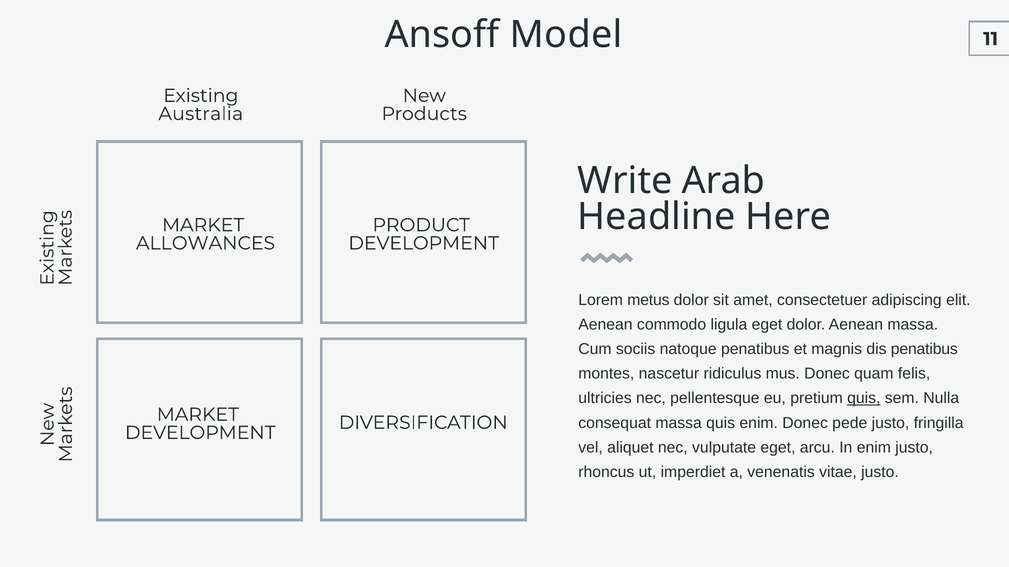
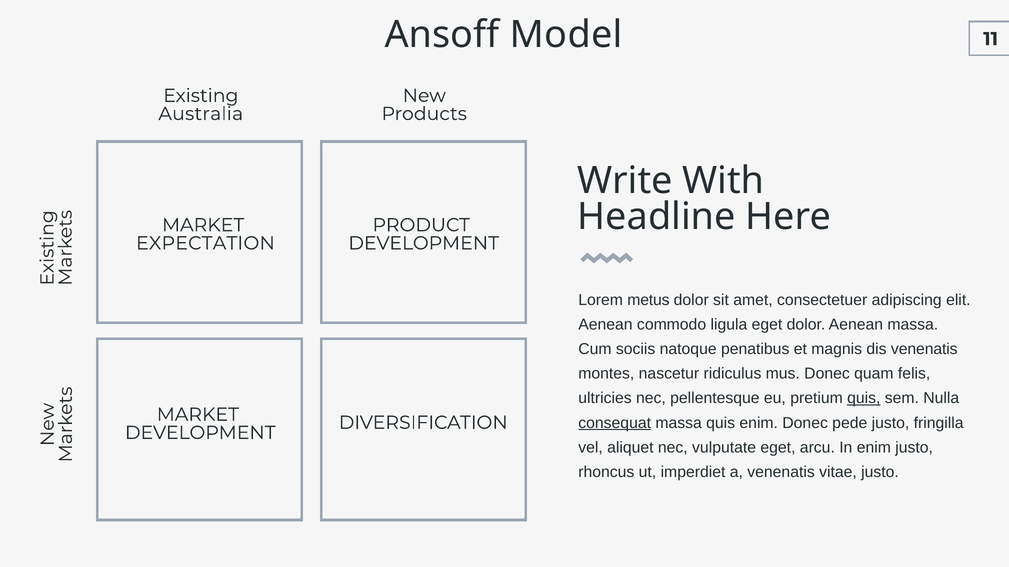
Arab: Arab -> With (723, 181)
ALLOWANCES: ALLOWANCES -> EXPECTATION (205, 243)
dis penatibus: penatibus -> venenatis (924, 349)
consequat underline: none -> present (615, 423)
